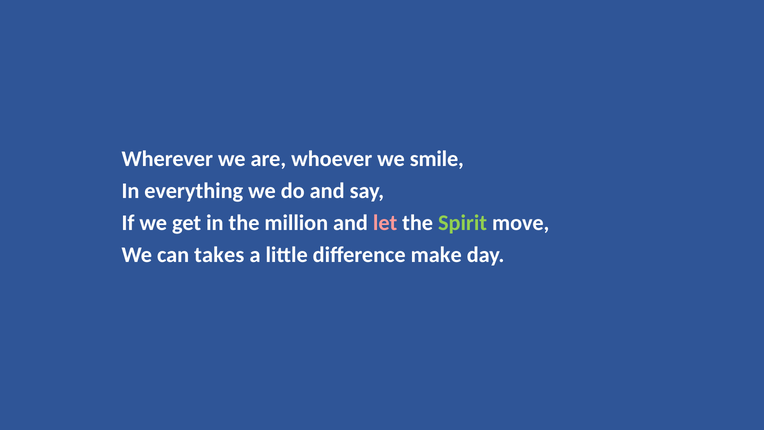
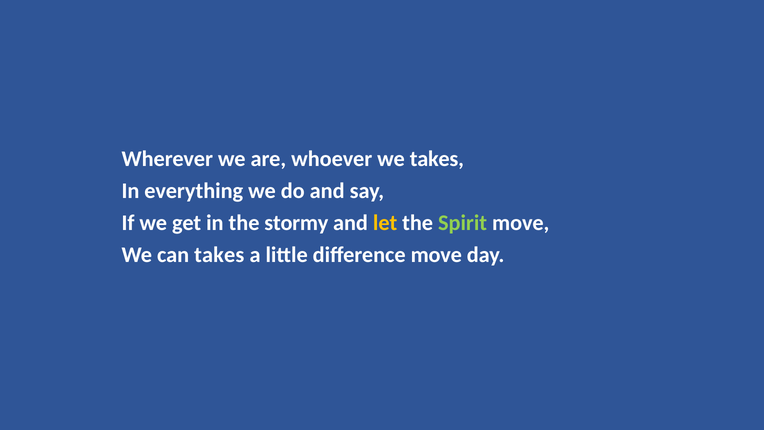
we smile: smile -> takes (437, 159)
million: million -> stormy (296, 223)
let colour: pink -> yellow (385, 223)
difference make: make -> move (436, 255)
